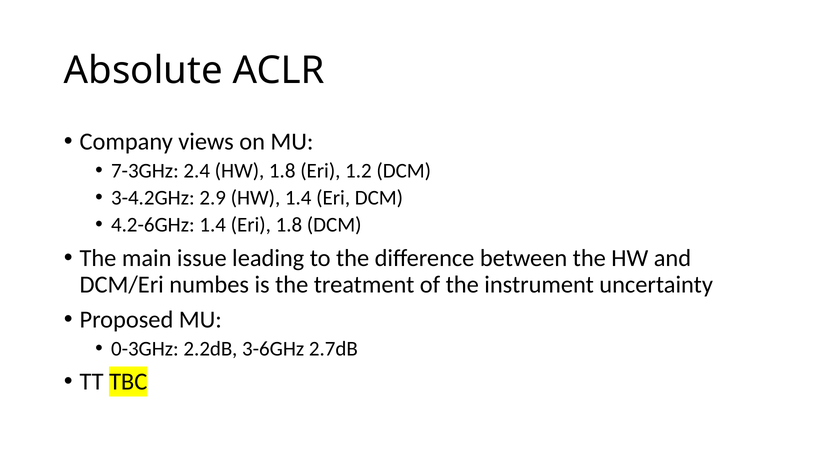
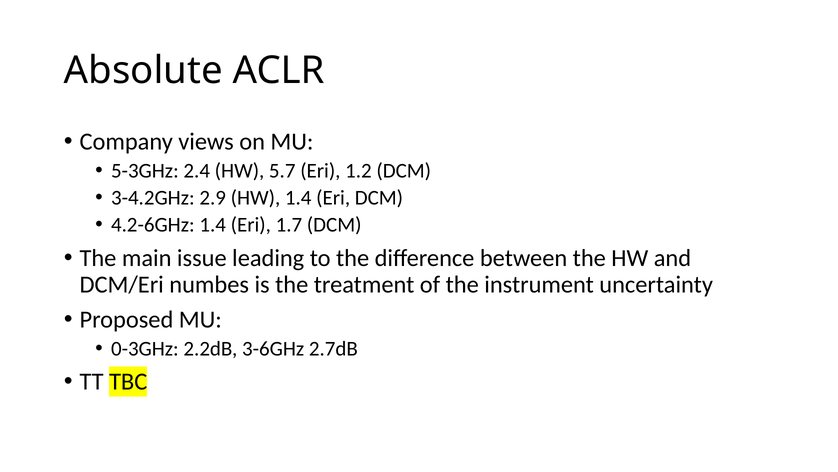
7-3GHz: 7-3GHz -> 5-3GHz (145, 171)
HW 1.8: 1.8 -> 5.7 (282, 171)
Eri 1.8: 1.8 -> 1.7 (289, 225)
